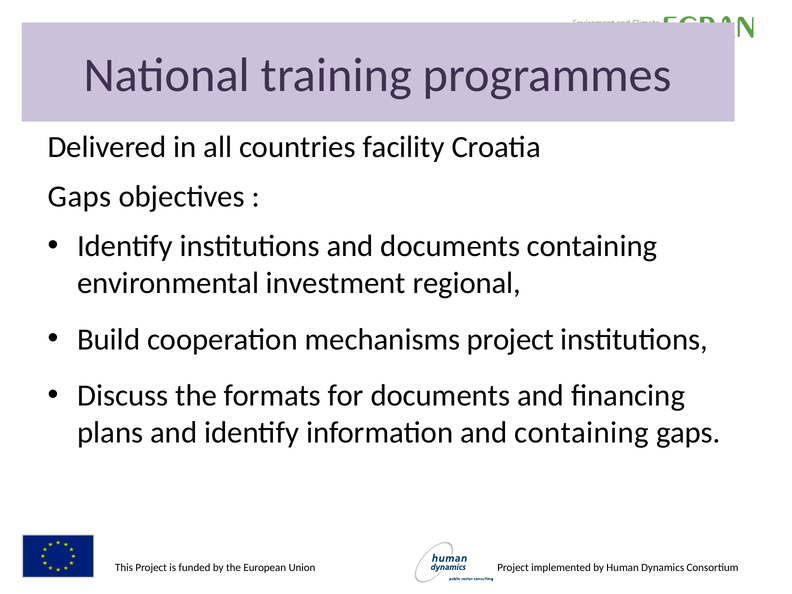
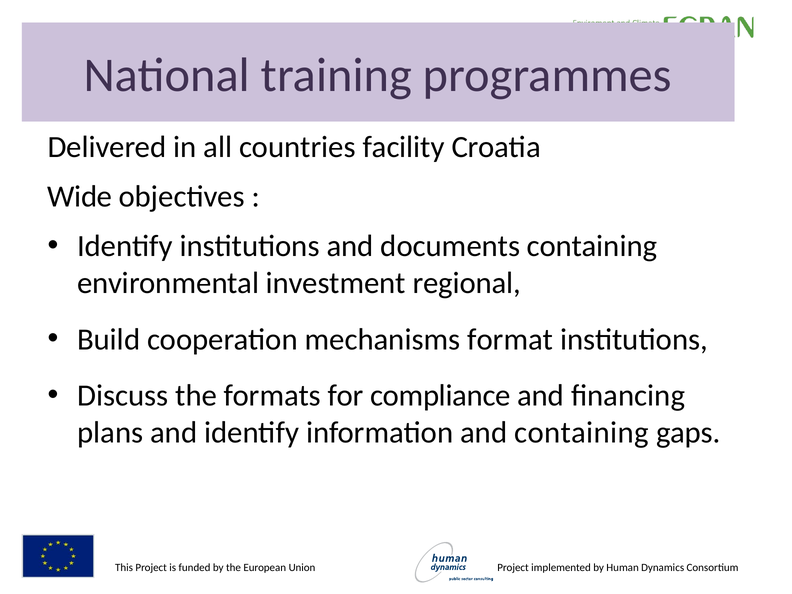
Gaps: Gaps -> Wide (80, 197)
mechanisms project: project -> format (510, 339)
for documents: documents -> compliance (441, 396)
